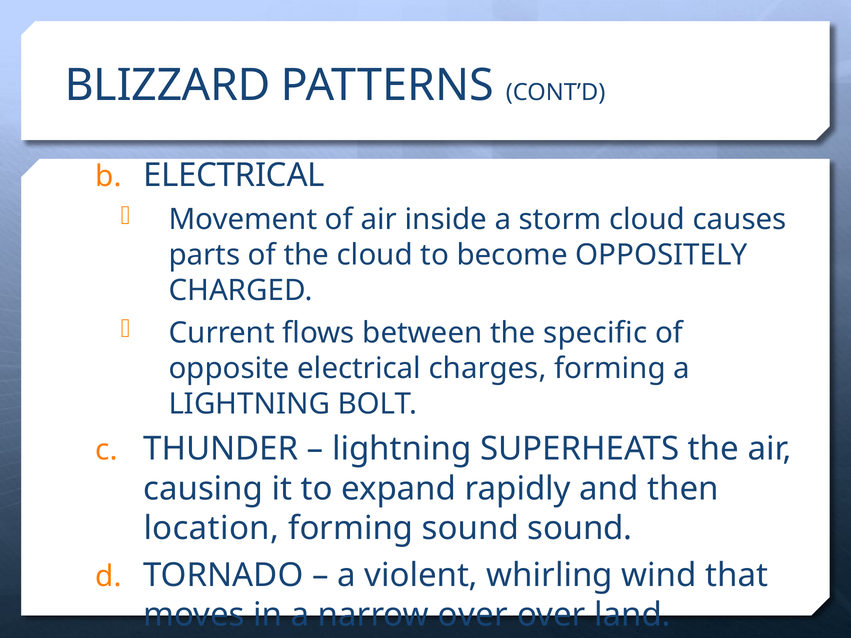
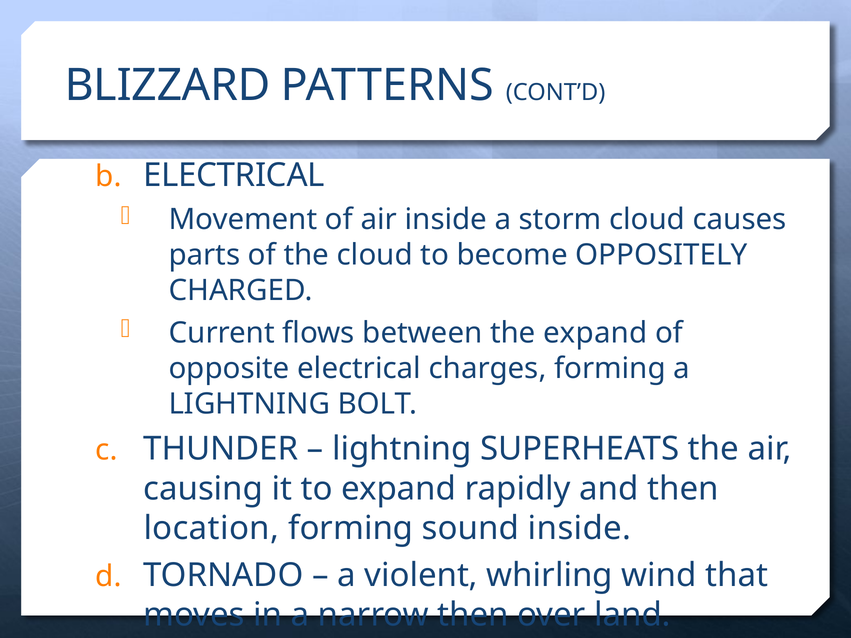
the specific: specific -> expand (595, 333)
sound sound: sound -> inside (580, 529)
narrow over: over -> then (473, 615)
